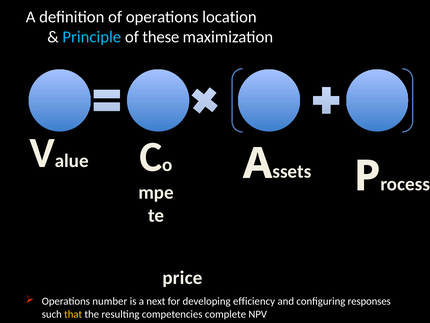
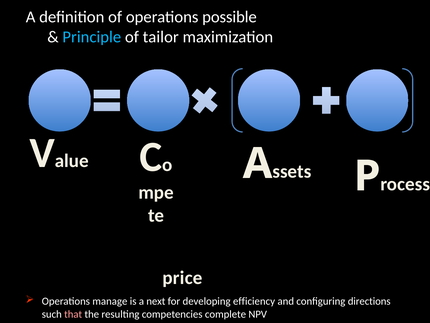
location: location -> possible (229, 17)
these: these -> tailor (161, 37)
number: number -> manage (110, 301)
responses: responses -> directions (369, 301)
that colour: yellow -> pink (73, 314)
